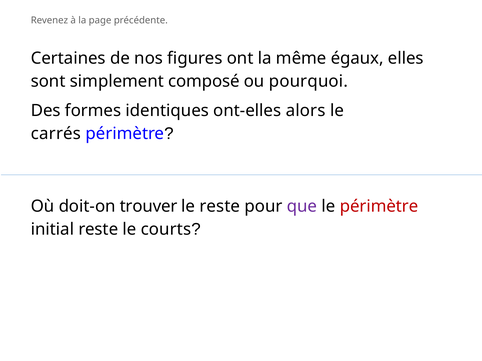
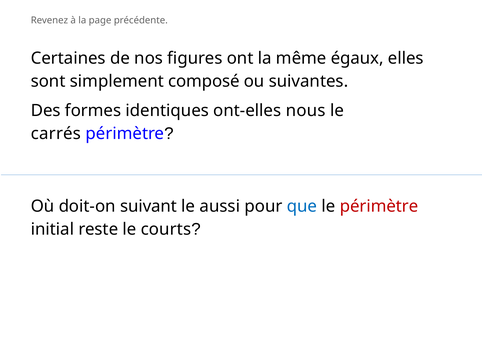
pourquoi: pourquoi -> suivantes (309, 82)
alors: alors -> nous (306, 111)
trouver: trouver -> suivant (149, 207)
le reste: reste -> aussi (220, 207)
que colour: purple -> blue (302, 207)
